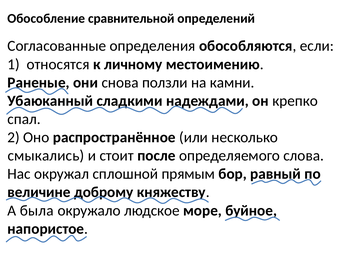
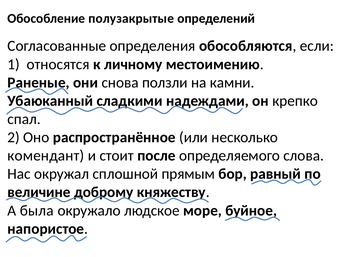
сравнительной: сравнительной -> полузакрытые (131, 18)
смыкались: смыкались -> комендант (46, 155)
